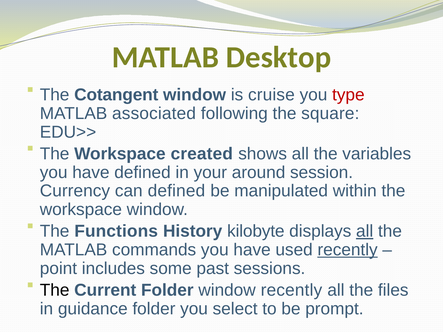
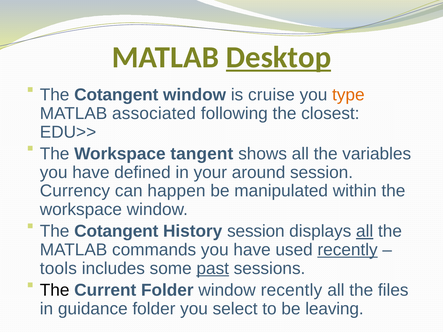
Desktop underline: none -> present (279, 58)
type colour: red -> orange (348, 95)
square: square -> closest (330, 114)
created: created -> tangent (202, 154)
can defined: defined -> happen (176, 191)
Functions: Functions -> Cotangent (116, 231)
History kilobyte: kilobyte -> session (256, 231)
point: point -> tools (58, 269)
past underline: none -> present (213, 269)
prompt: prompt -> leaving (334, 309)
